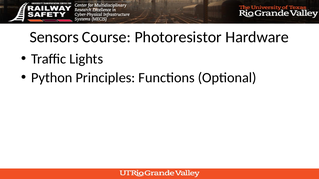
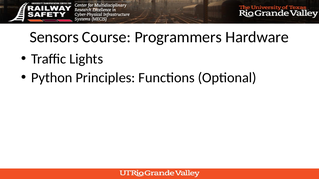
Photoresistor: Photoresistor -> Programmers (178, 37)
